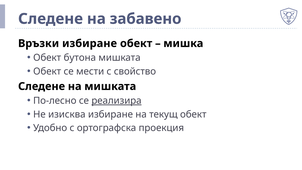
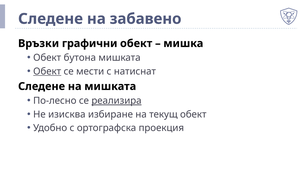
Връзки избиране: избиране -> графични (90, 43)
Обект underline: none -> present (47, 71)
свойство: свойство -> натиснат (135, 71)
